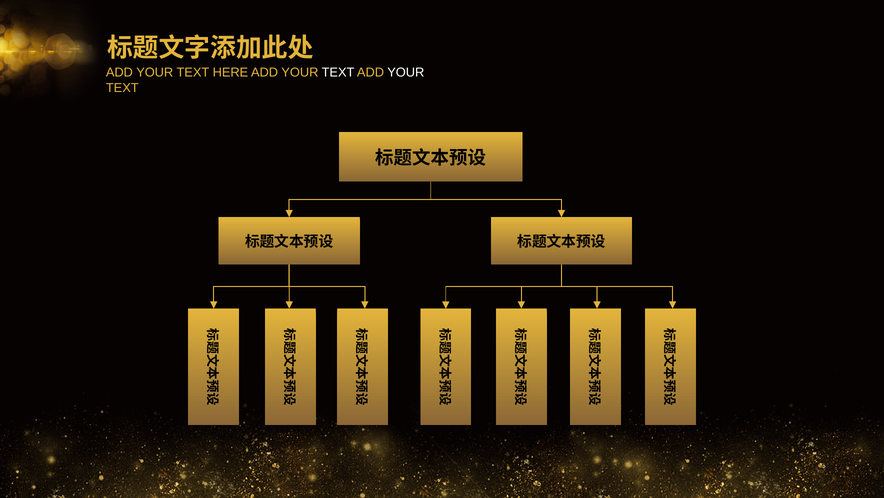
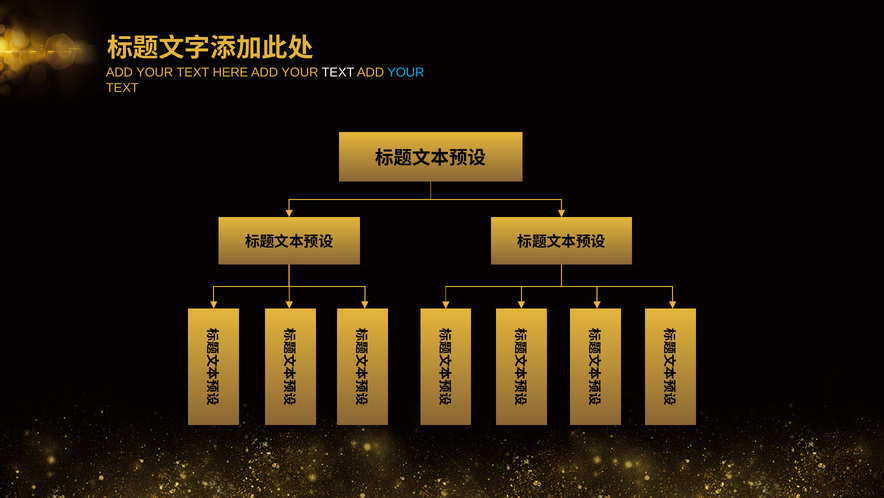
YOUR colour: white -> light blue (406, 72)
